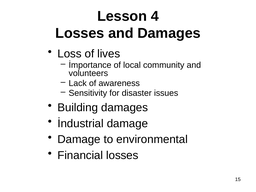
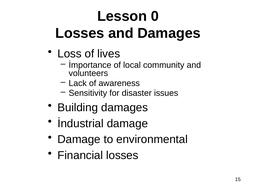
4: 4 -> 0 (155, 16)
